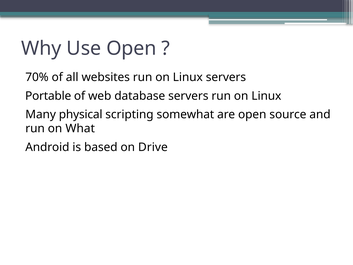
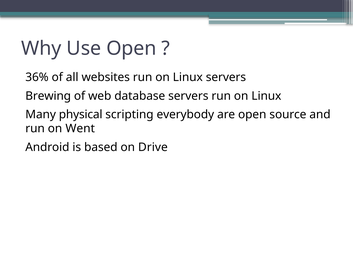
70%: 70% -> 36% (37, 77)
Portable: Portable -> Brewing (48, 96)
somewhat: somewhat -> everybody (185, 114)
What: What -> Went (80, 128)
